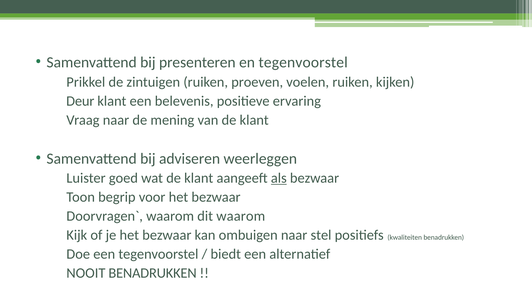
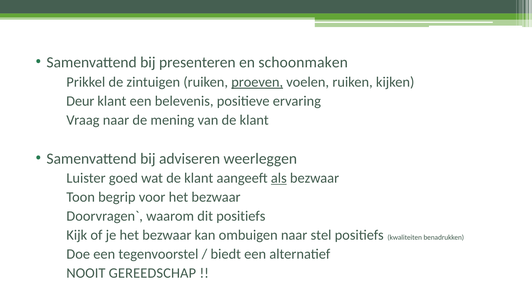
en tegenvoorstel: tegenvoorstel -> schoonmaken (303, 63)
proeven underline: none -> present (257, 82)
dit waarom: waarom -> positiefs (241, 216)
NOOIT BENADRUKKEN: BENADRUKKEN -> GEREEDSCHAP (152, 273)
